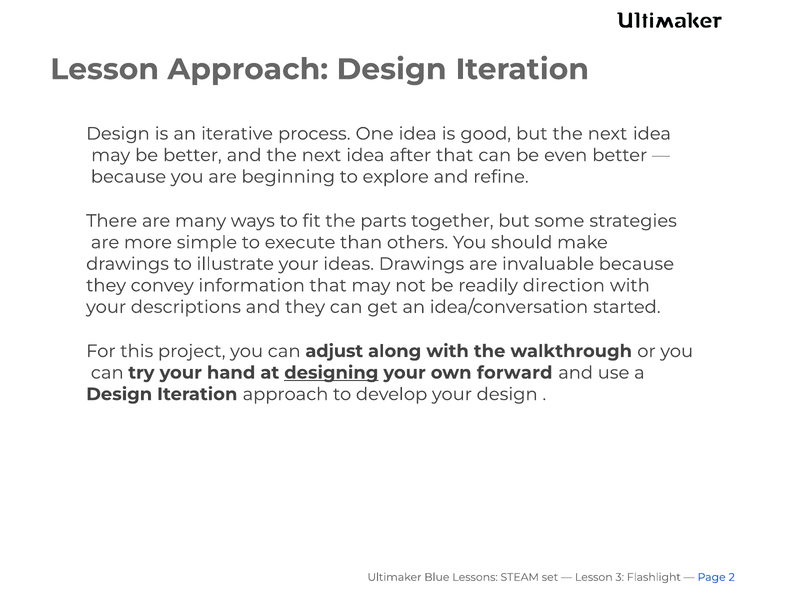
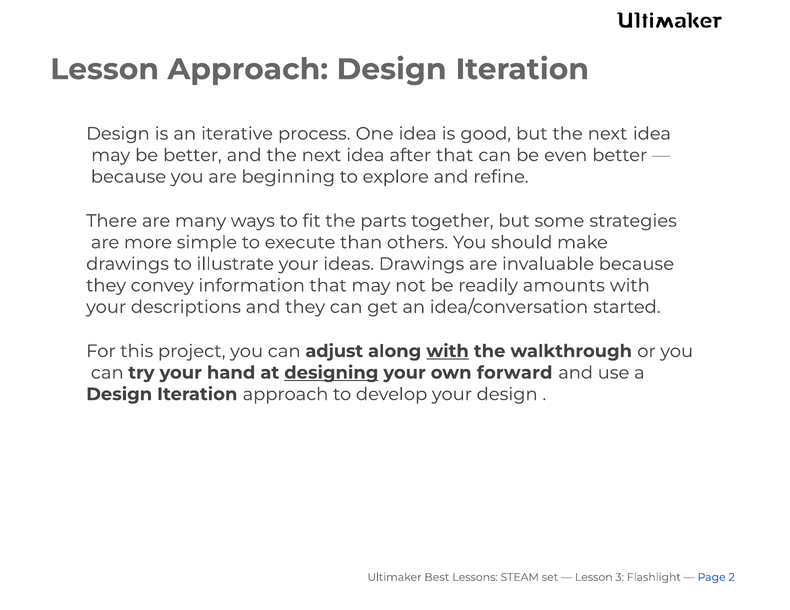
direction: direction -> amounts (564, 286)
with underline: none -> present (448, 351)
Blue: Blue -> Best (437, 578)
